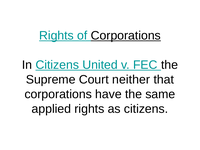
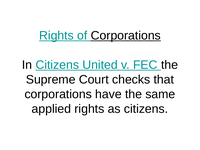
neither: neither -> checks (131, 80)
